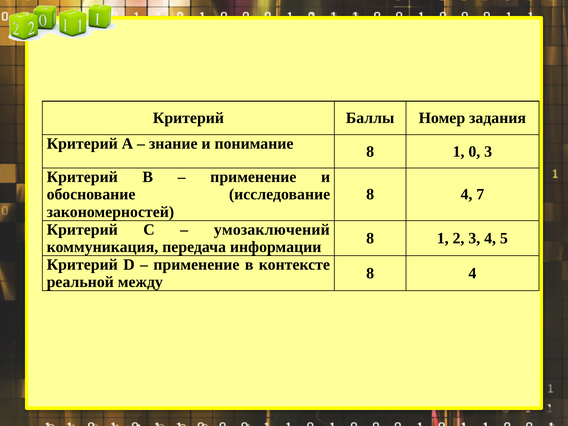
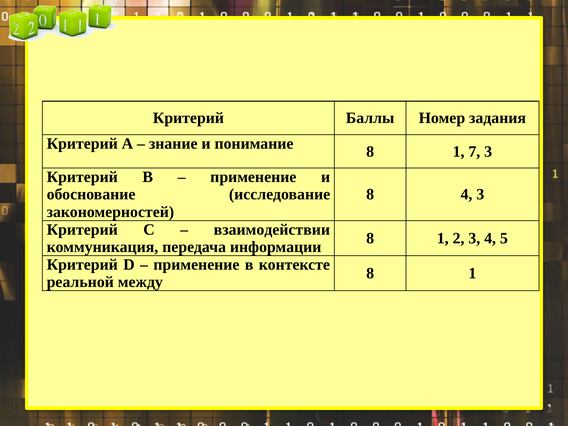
0: 0 -> 7 (474, 151)
4 7: 7 -> 3 (480, 194)
умозаключений: умозаключений -> взаимодействии (272, 229)
4: 4 -> 1 (472, 273)
